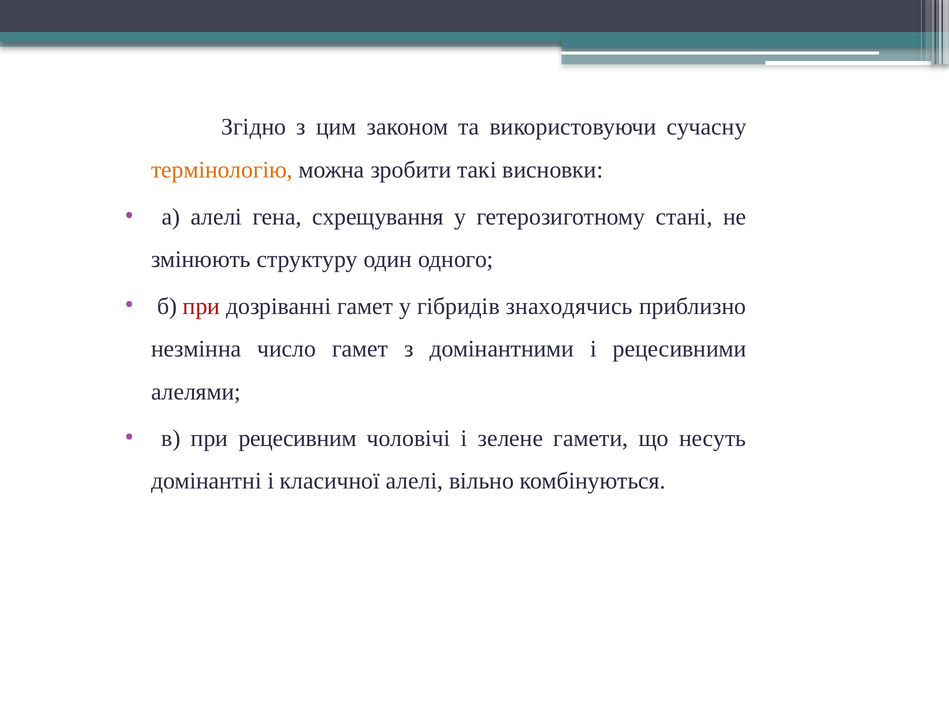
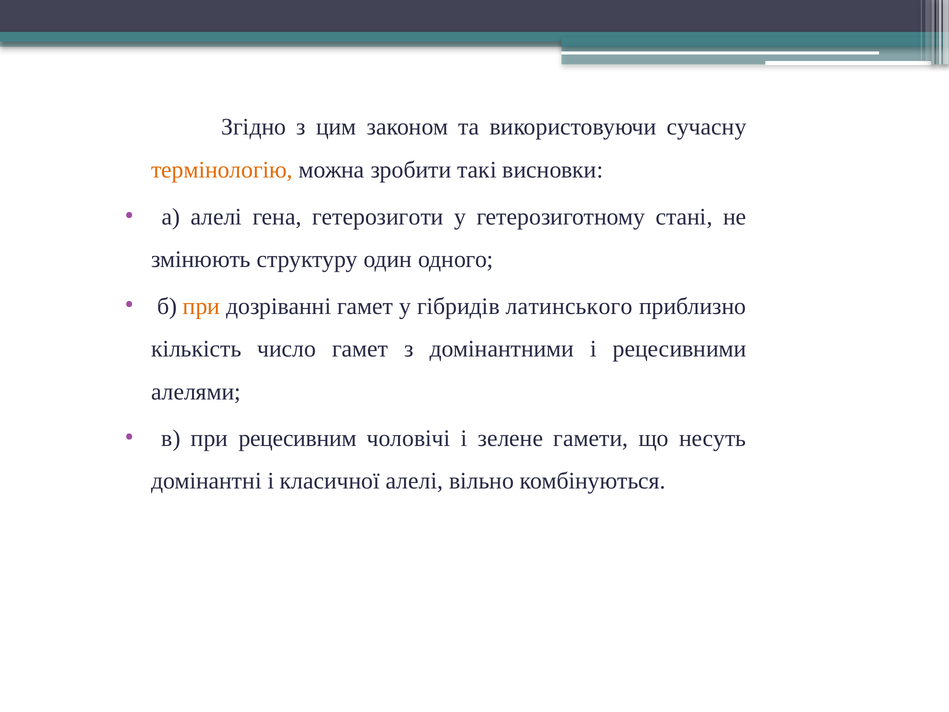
схрещування: схрещування -> гетерозиготи (378, 217)
при colour: red -> orange (202, 306)
знаходячись: знаходячись -> латинського (569, 306)
незмінна: незмінна -> кількість (196, 349)
